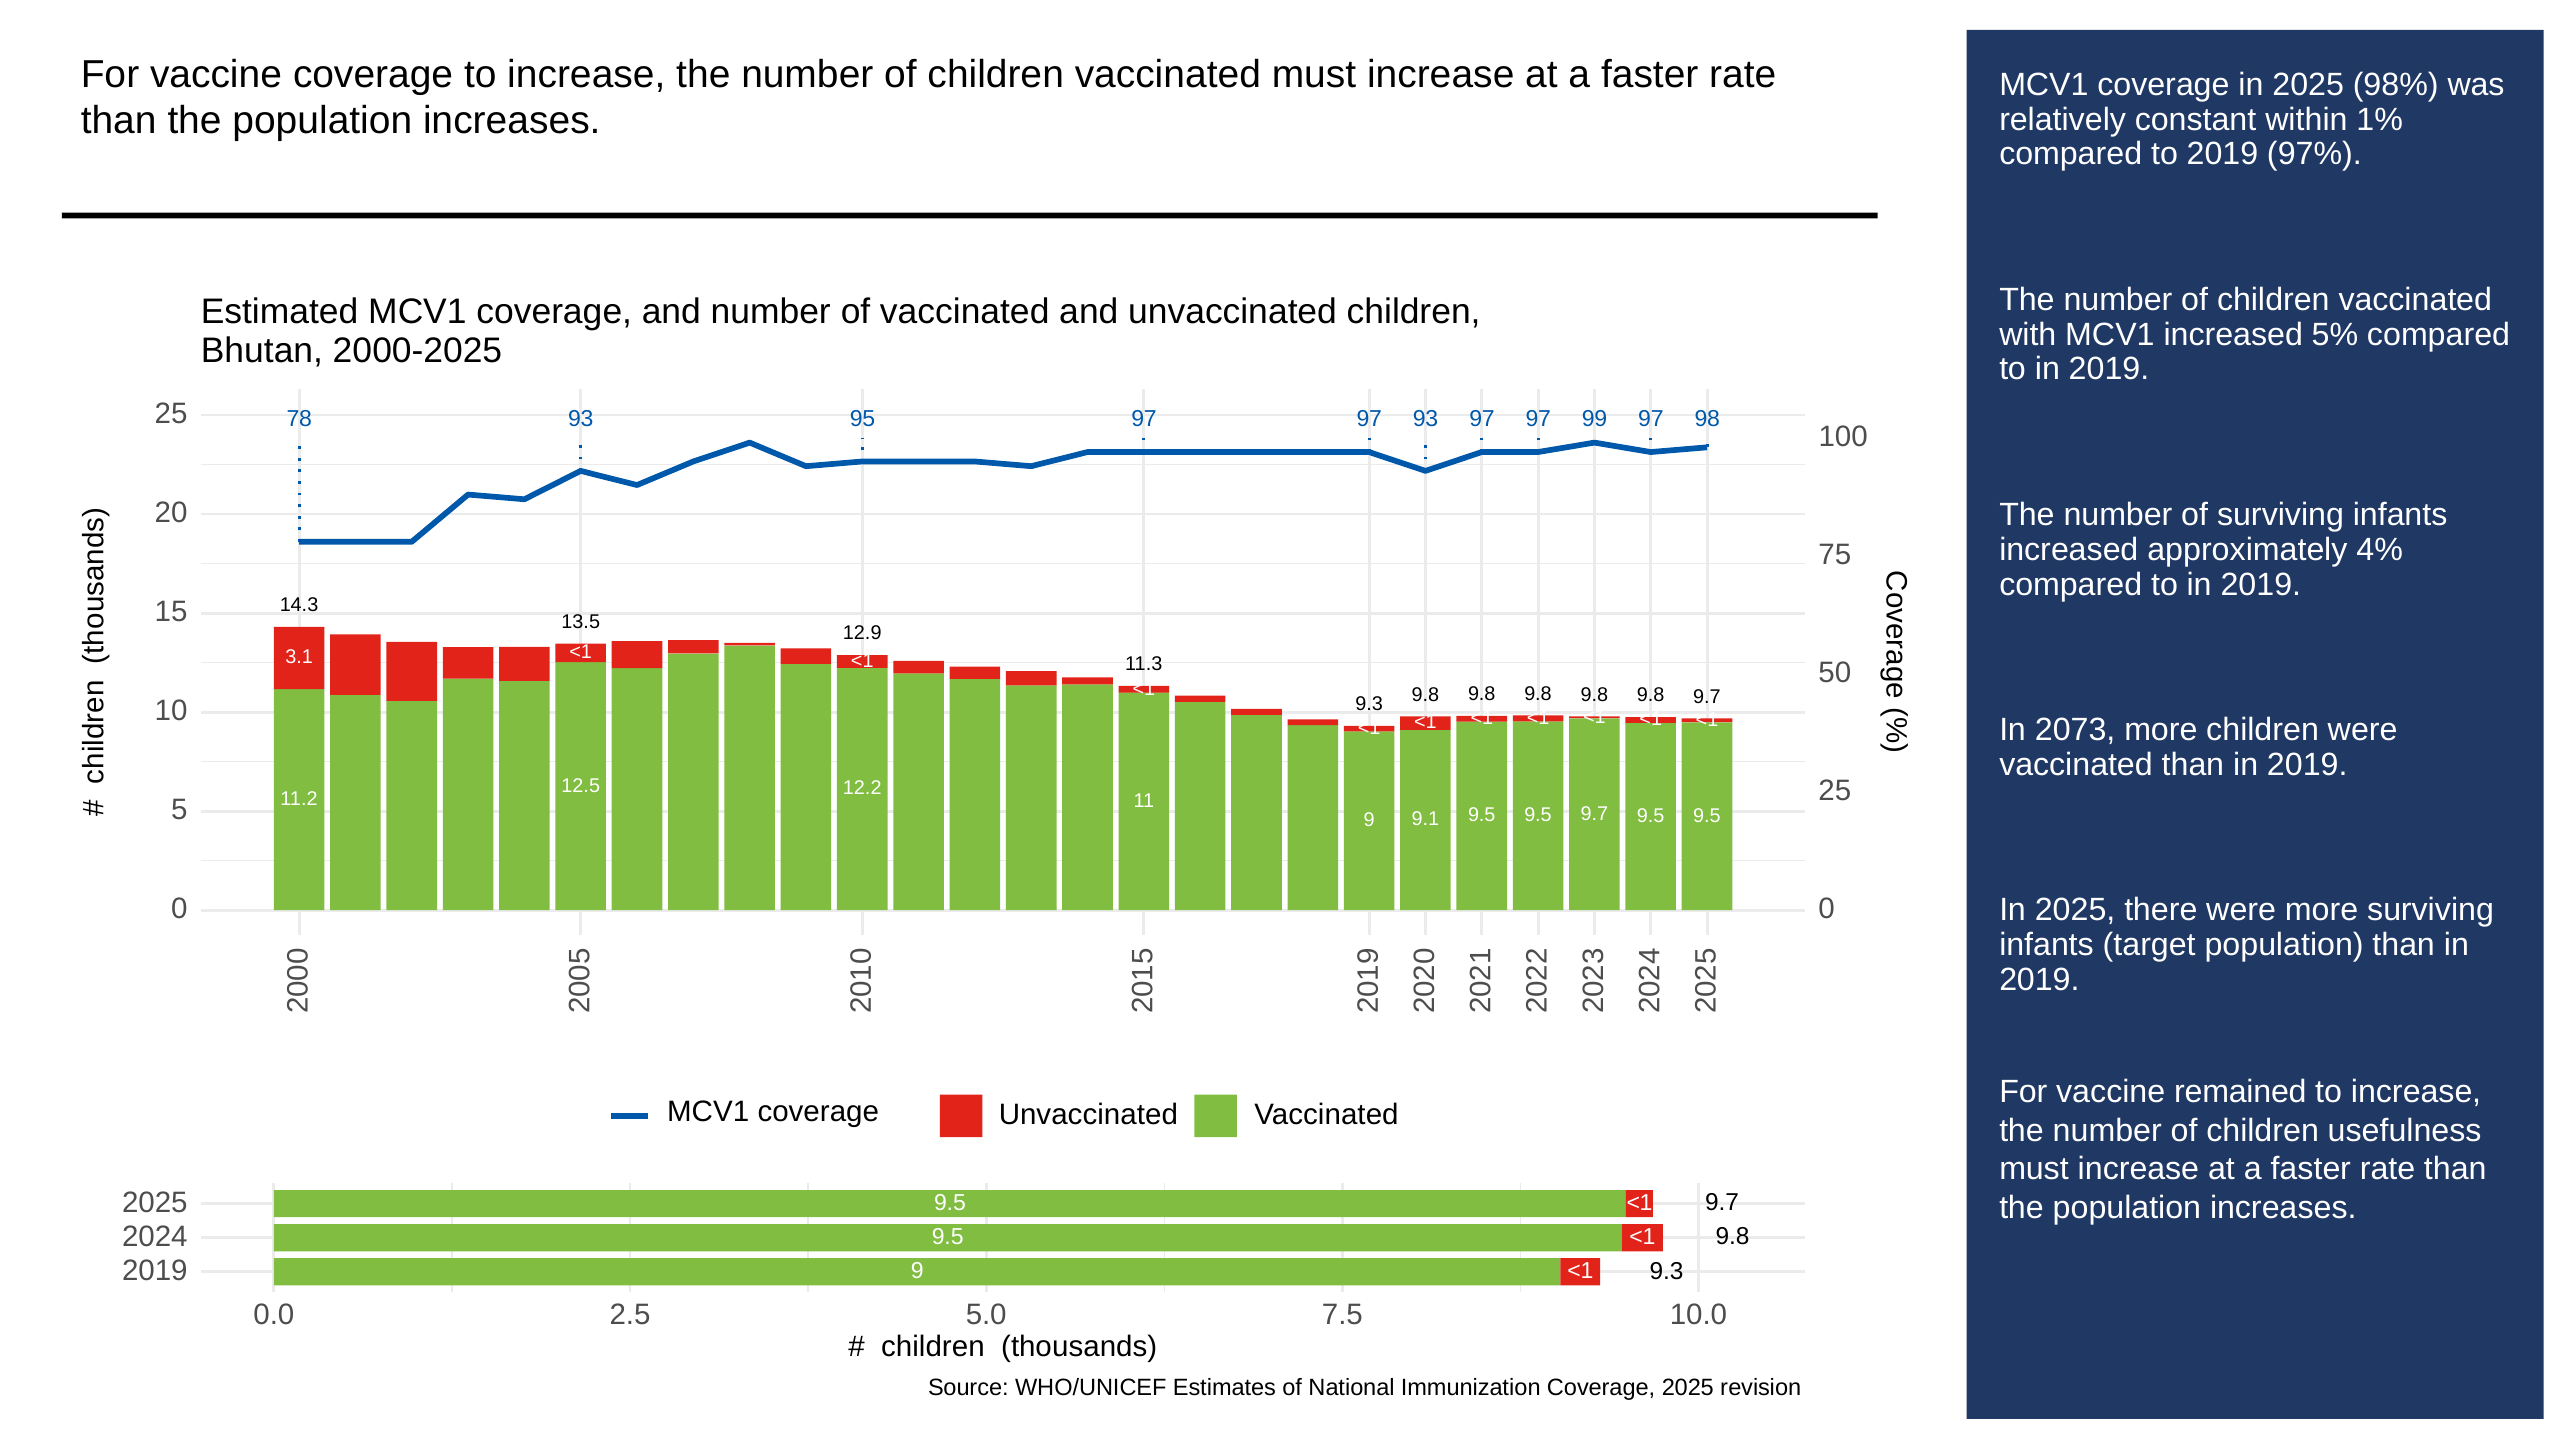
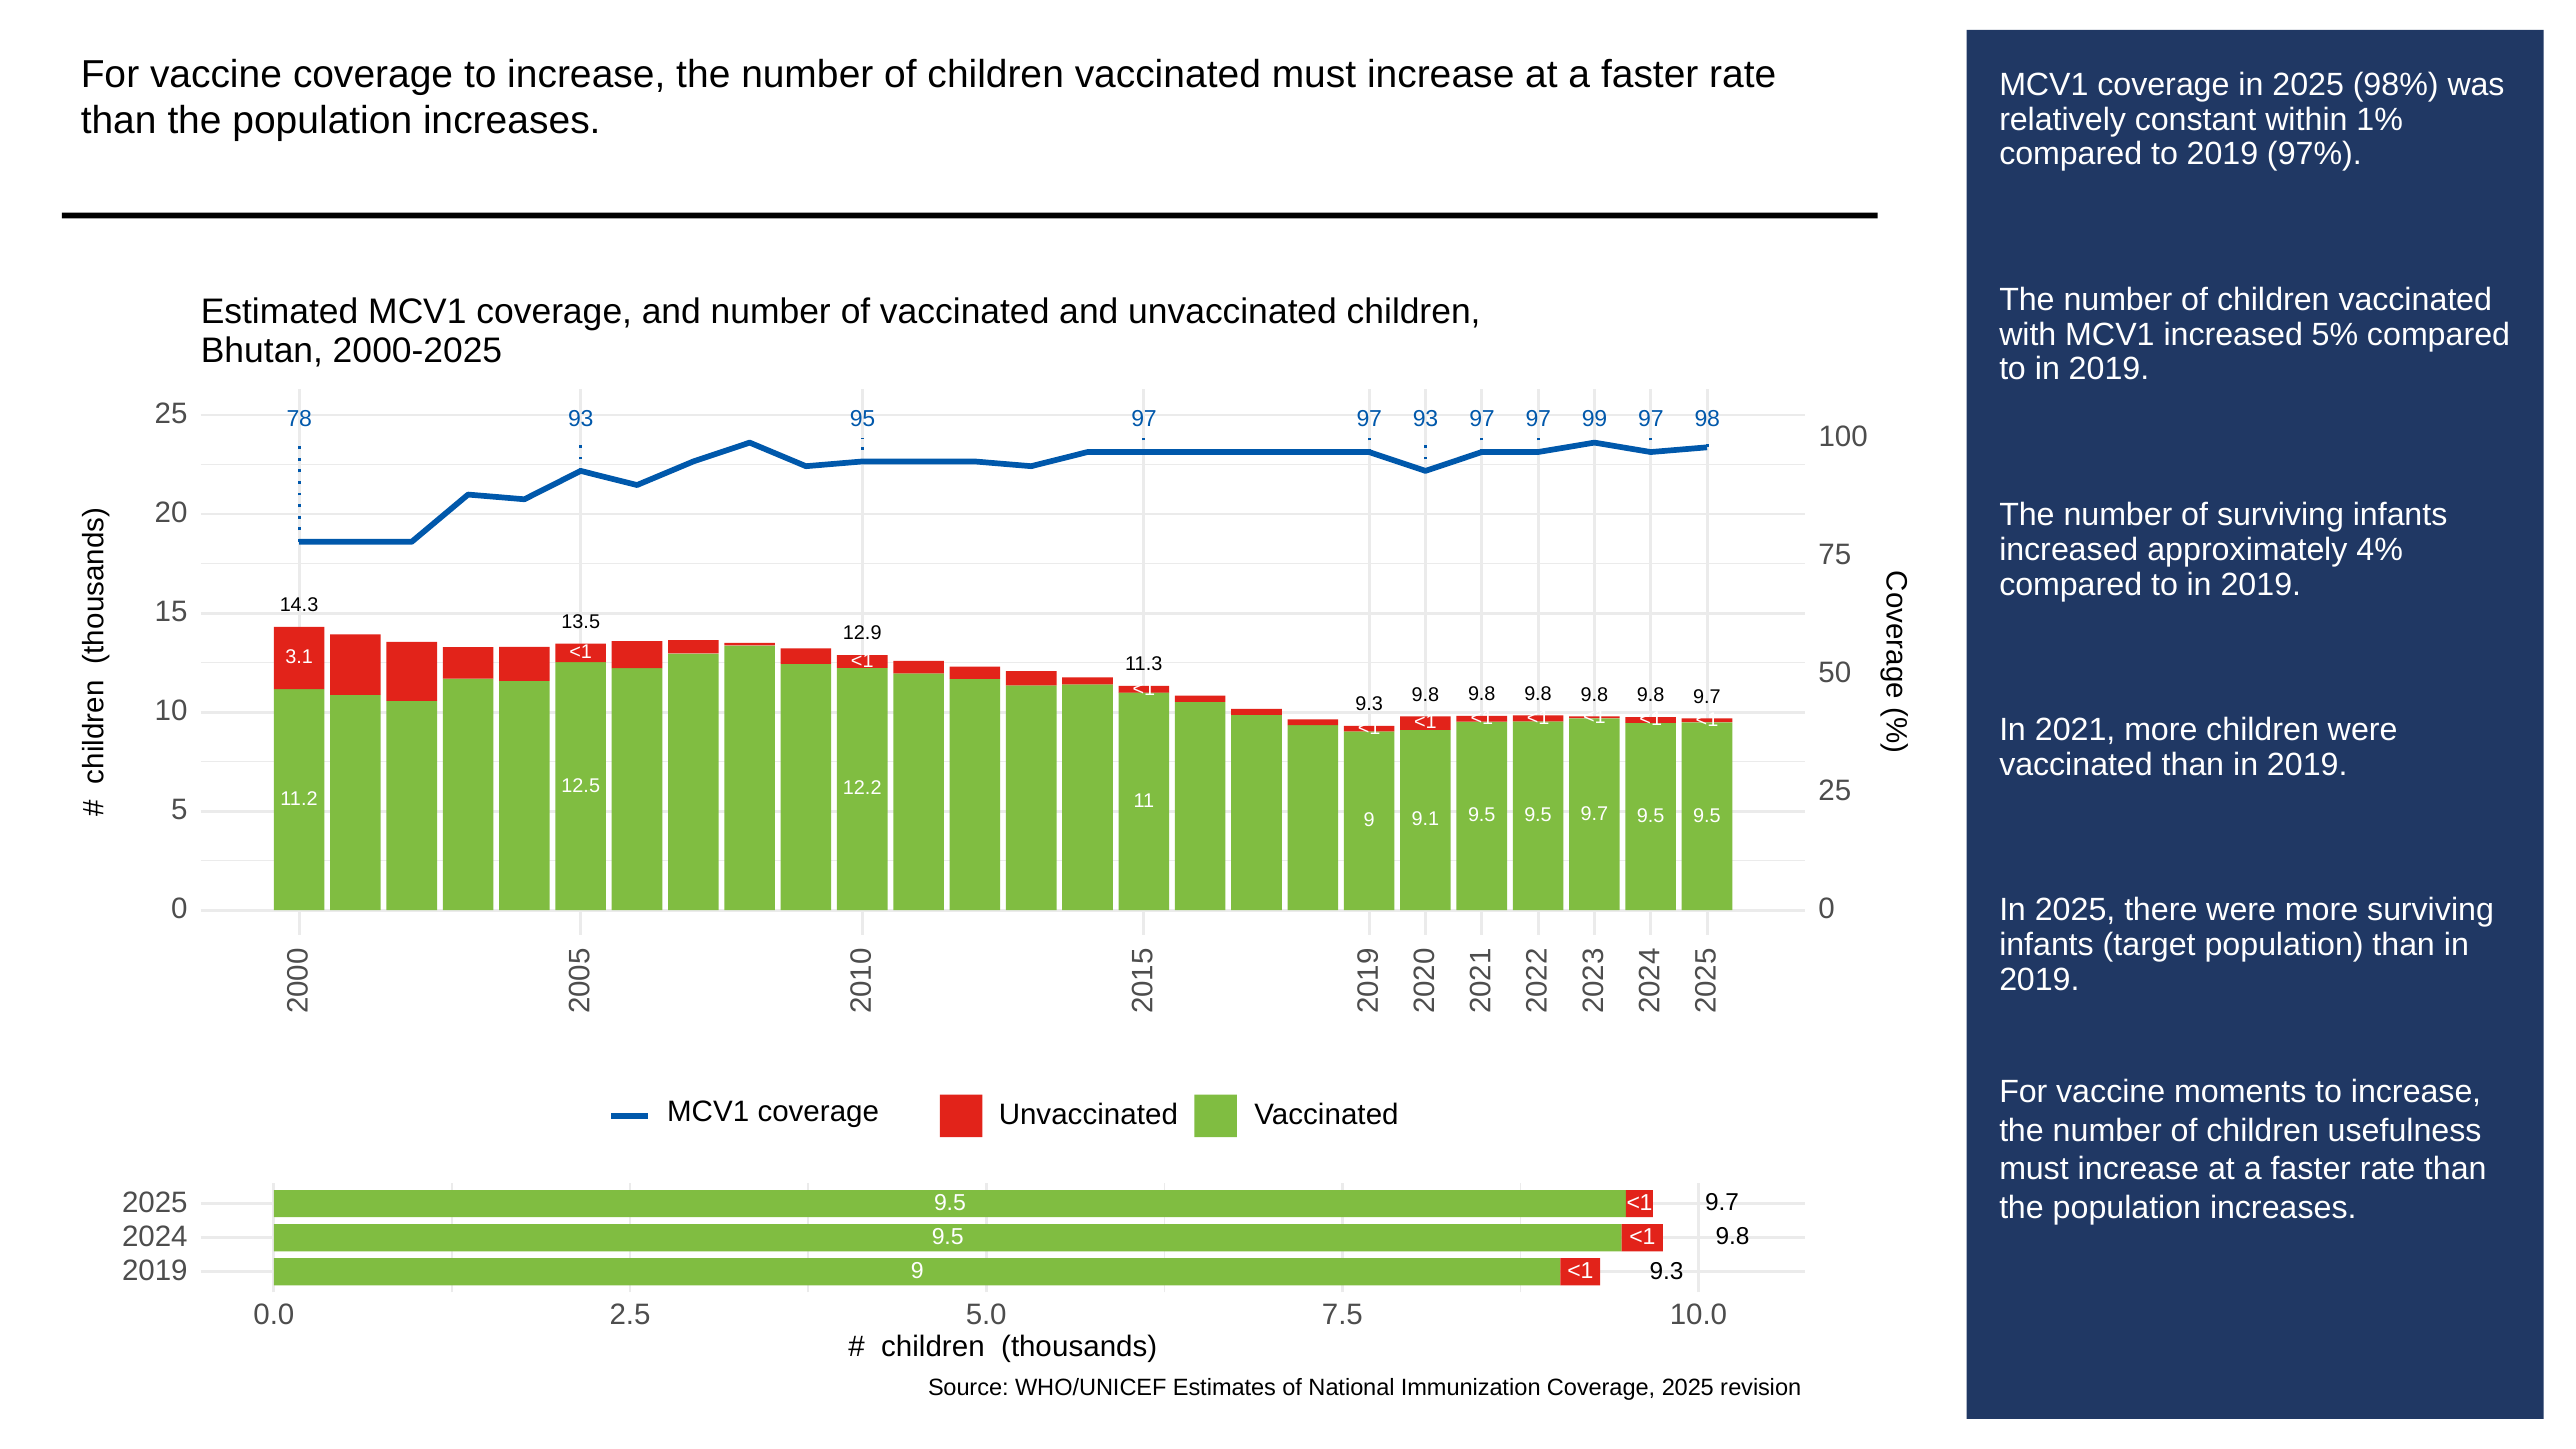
2073: 2073 -> 2021 (2075, 730)
remained: remained -> moments (2240, 1092)
